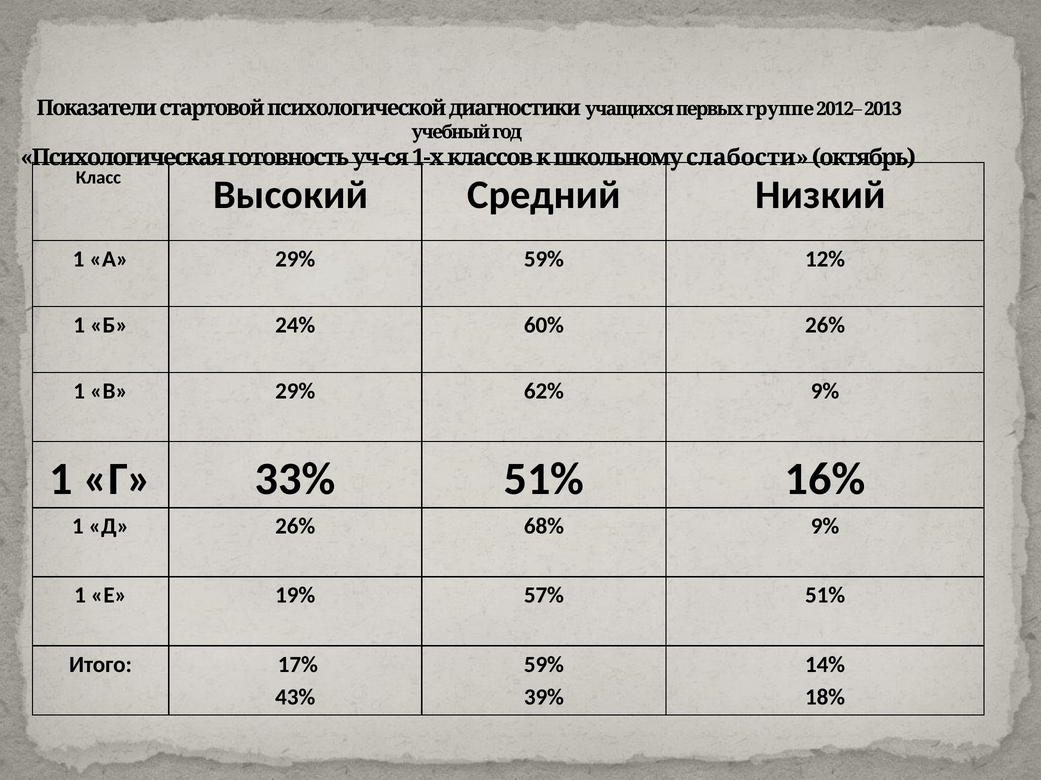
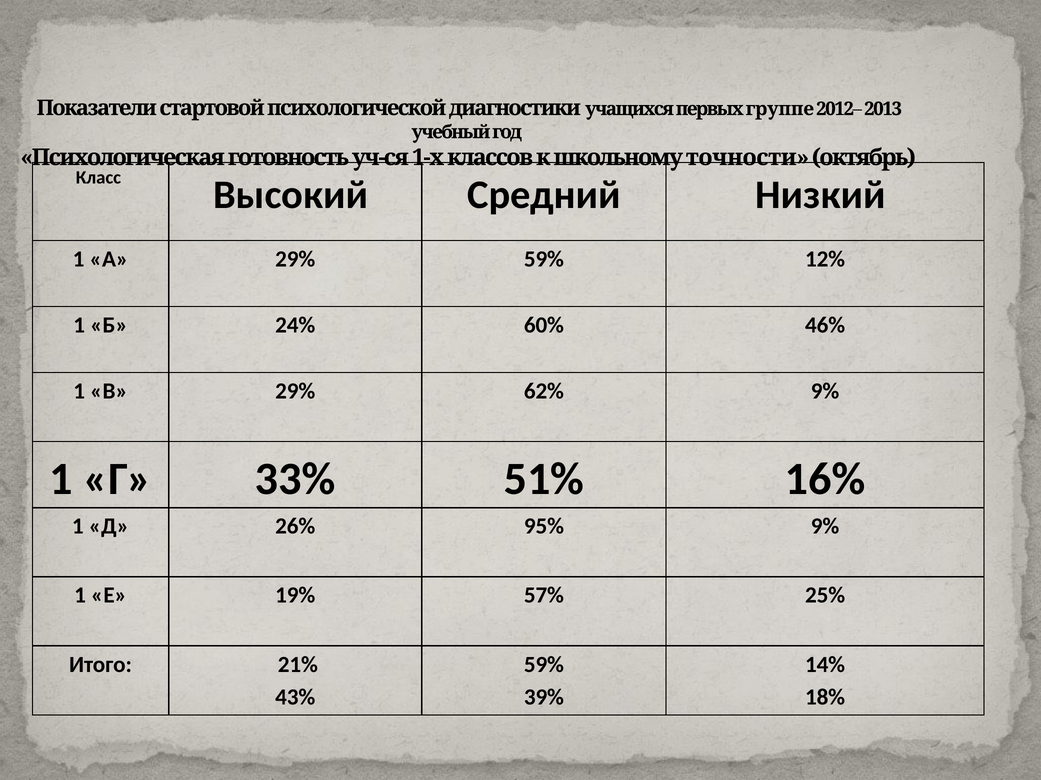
слабости: слабости -> точности (747, 158)
60% 26%: 26% -> 46% (825, 325)
68%: 68% -> 95% (544, 527)
57% 51%: 51% -> 25% (825, 596)
17%: 17% -> 21% (298, 665)
